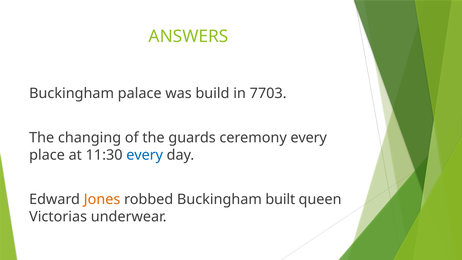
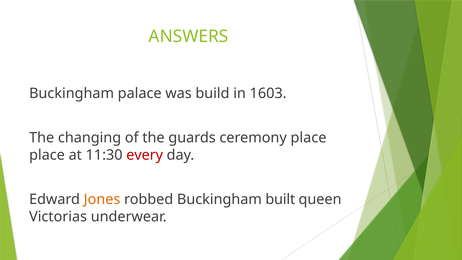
7703: 7703 -> 1603 (268, 93)
ceremony every: every -> place (309, 138)
every colour: blue -> red (145, 155)
